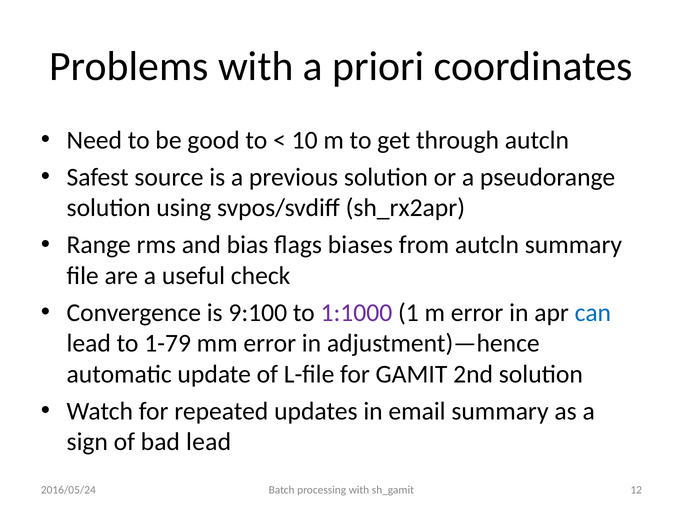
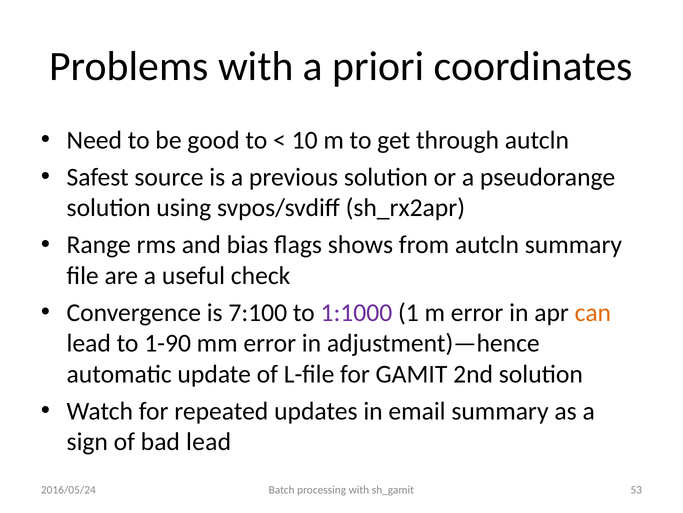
biases: biases -> shows (360, 245)
9:100: 9:100 -> 7:100 (258, 312)
can colour: blue -> orange (593, 312)
1-79: 1-79 -> 1-90 (168, 343)
12: 12 -> 53 (636, 489)
